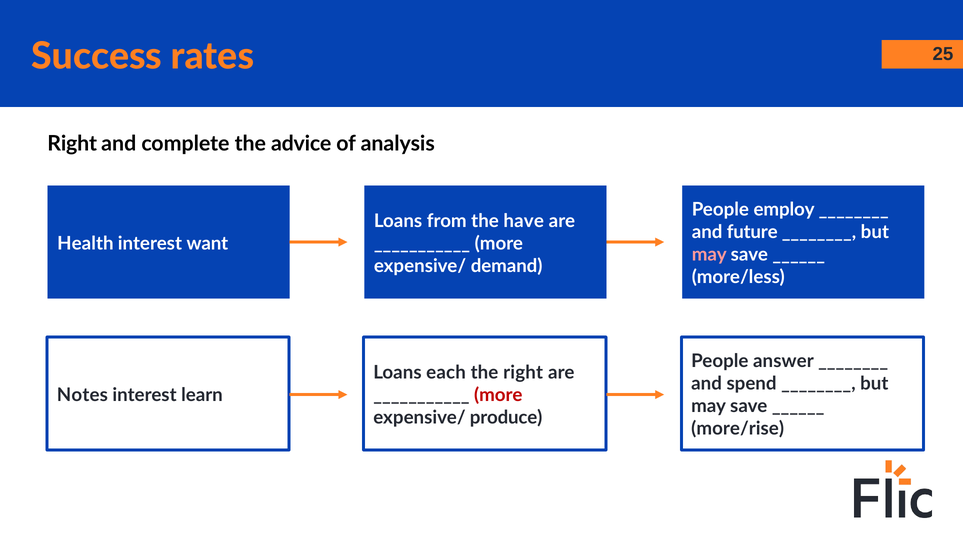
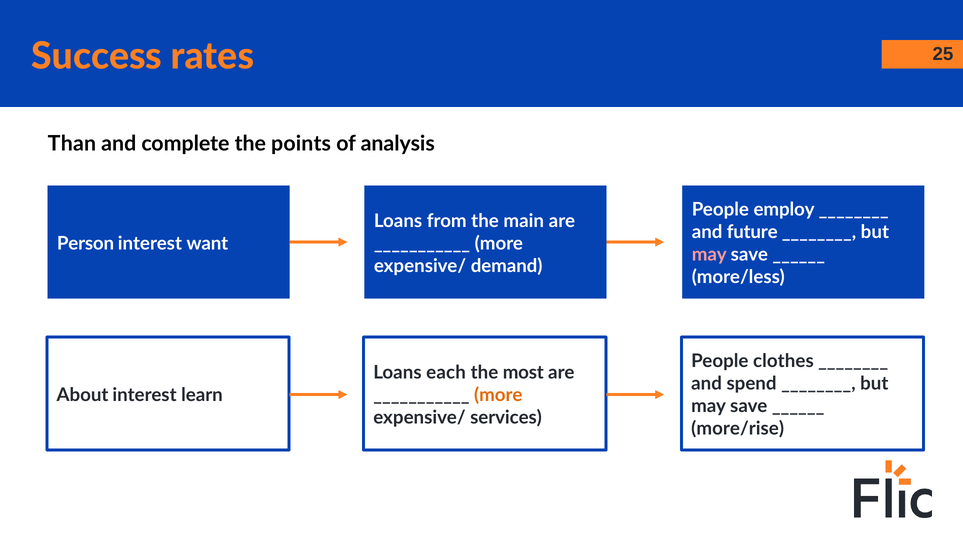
Right: Right -> Than (72, 144)
advice: advice -> points (301, 144)
have: have -> main (524, 221)
Health: Health -> Person (86, 243)
answer: answer -> clothes (783, 361)
the right: right -> most (523, 372)
Notes: Notes -> About (83, 395)
more colour: red -> orange (498, 395)
produce: produce -> services (506, 417)
